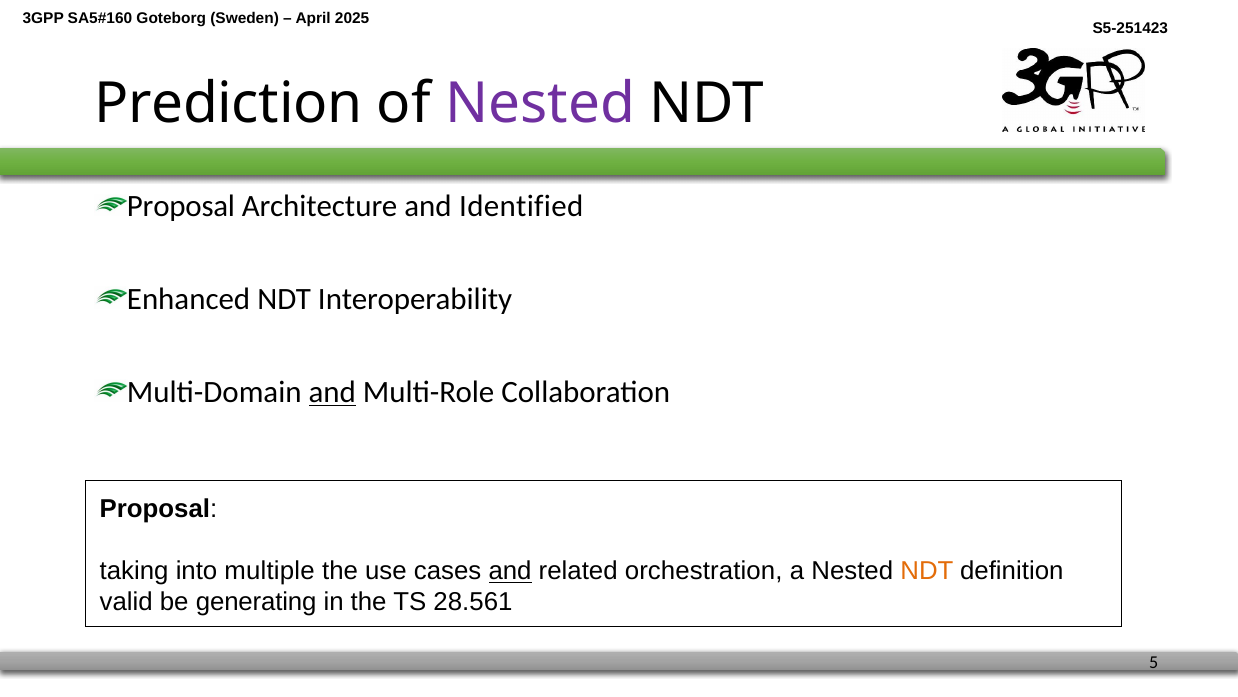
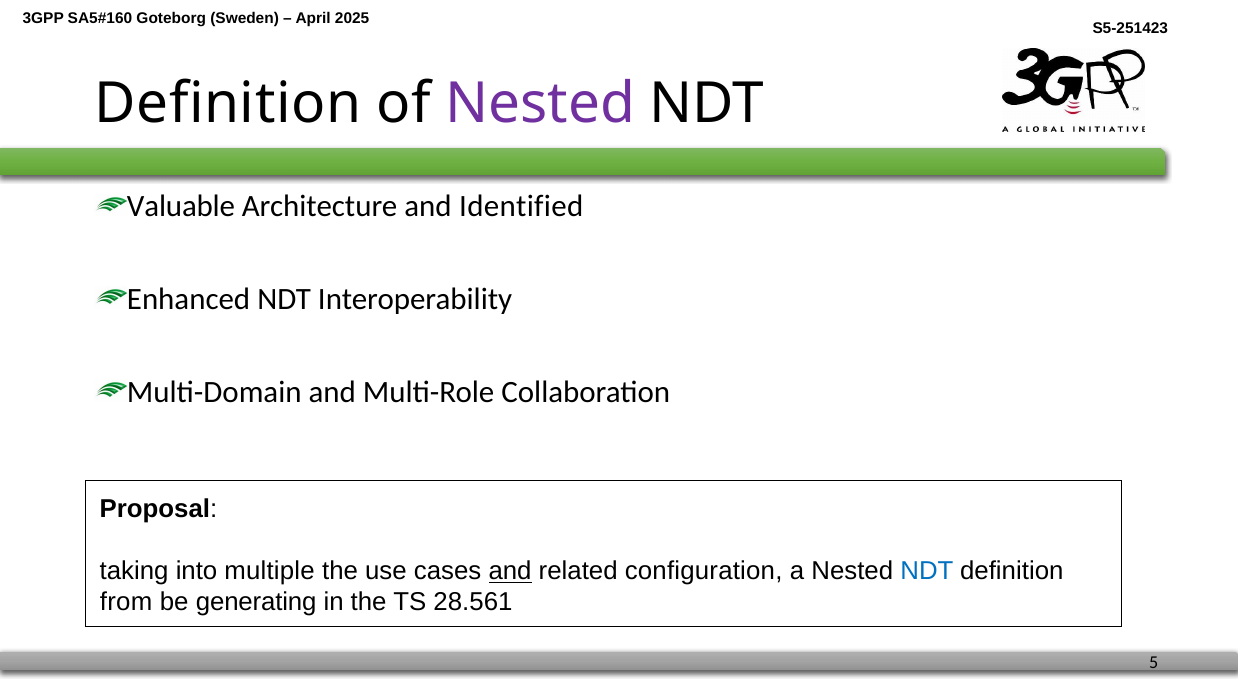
Prediction: Prediction -> Definition (228, 104)
Proposal: Proposal -> Valuable (181, 207)
and underline: present -> none (332, 392)
orchestration: orchestration -> configuration (704, 571)
NDT colour: orange -> blue (927, 571)
valid: valid -> from (126, 602)
